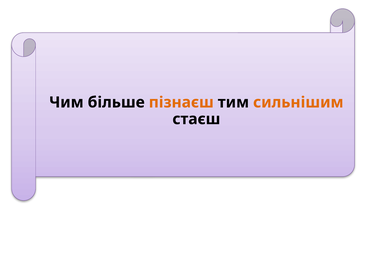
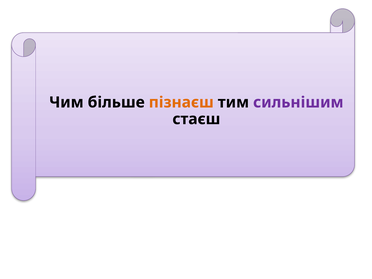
сильнішим colour: orange -> purple (298, 102)
